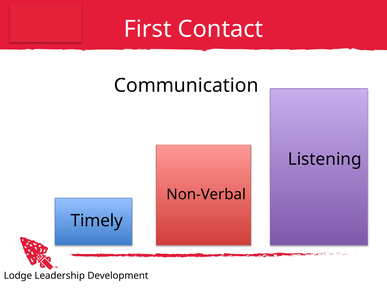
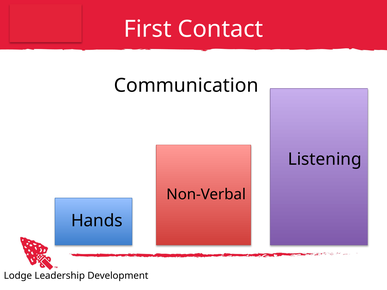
Timely: Timely -> Hands (97, 221)
